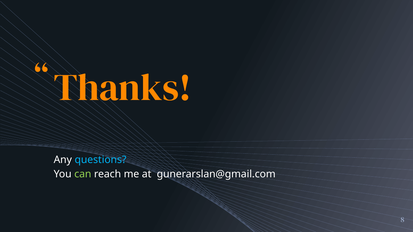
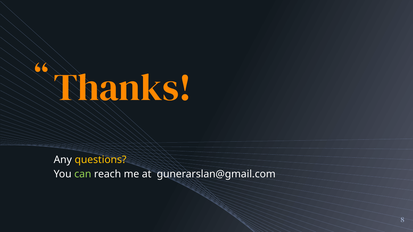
questions colour: light blue -> yellow (101, 160)
